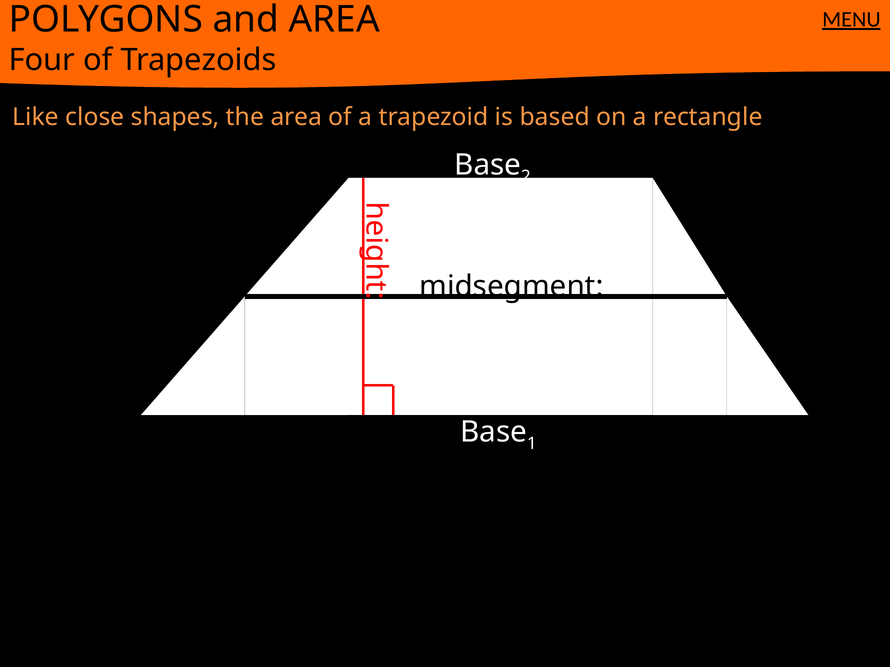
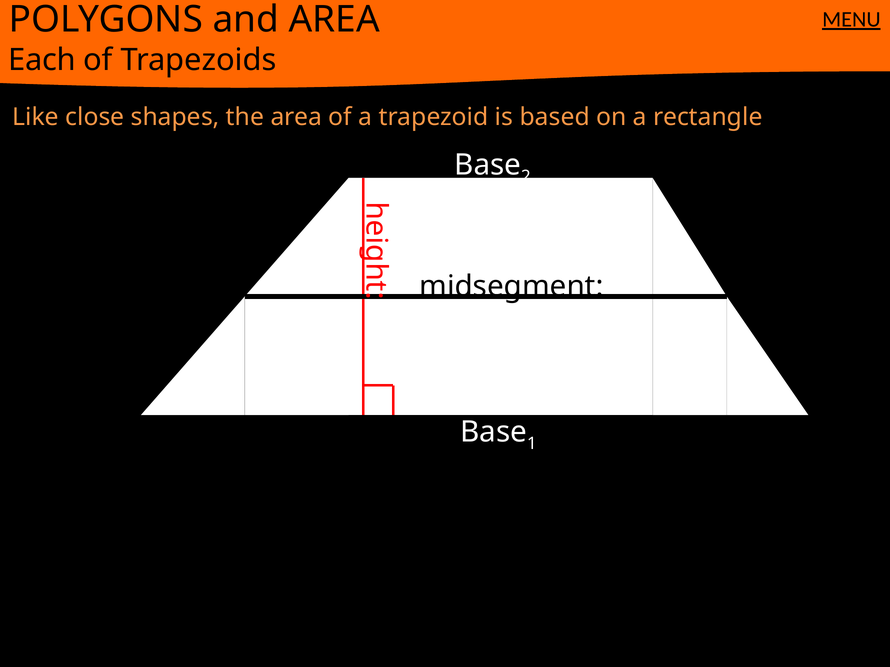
Four: Four -> Each (42, 60)
